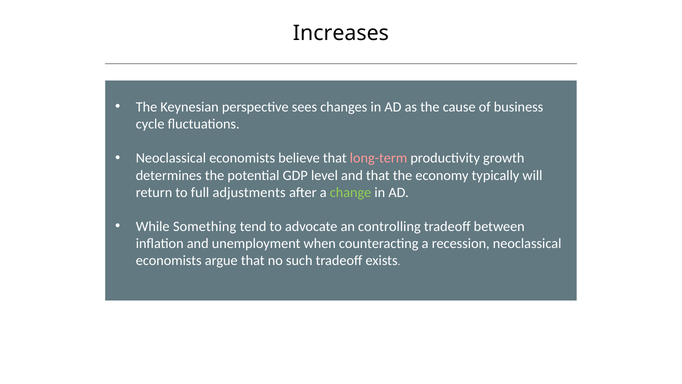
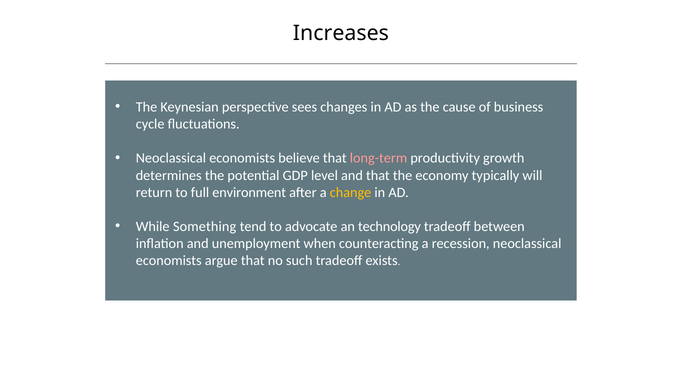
adjustments: adjustments -> environment (249, 192)
change colour: light green -> yellow (351, 192)
controlling: controlling -> technology (390, 226)
